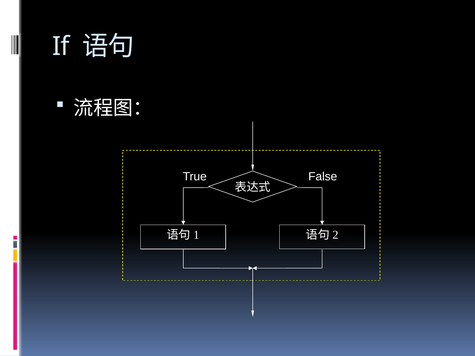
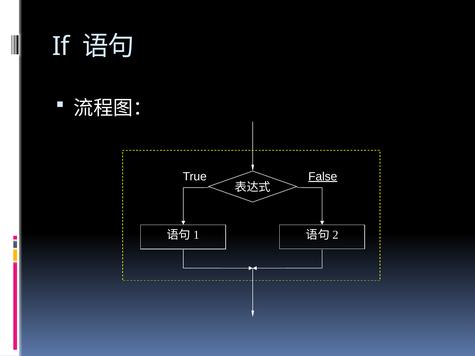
False underline: none -> present (323, 177)
